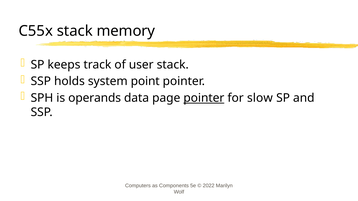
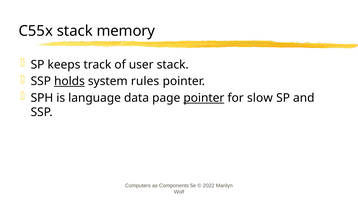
holds underline: none -> present (69, 81)
point: point -> rules (145, 81)
operands: operands -> language (95, 98)
